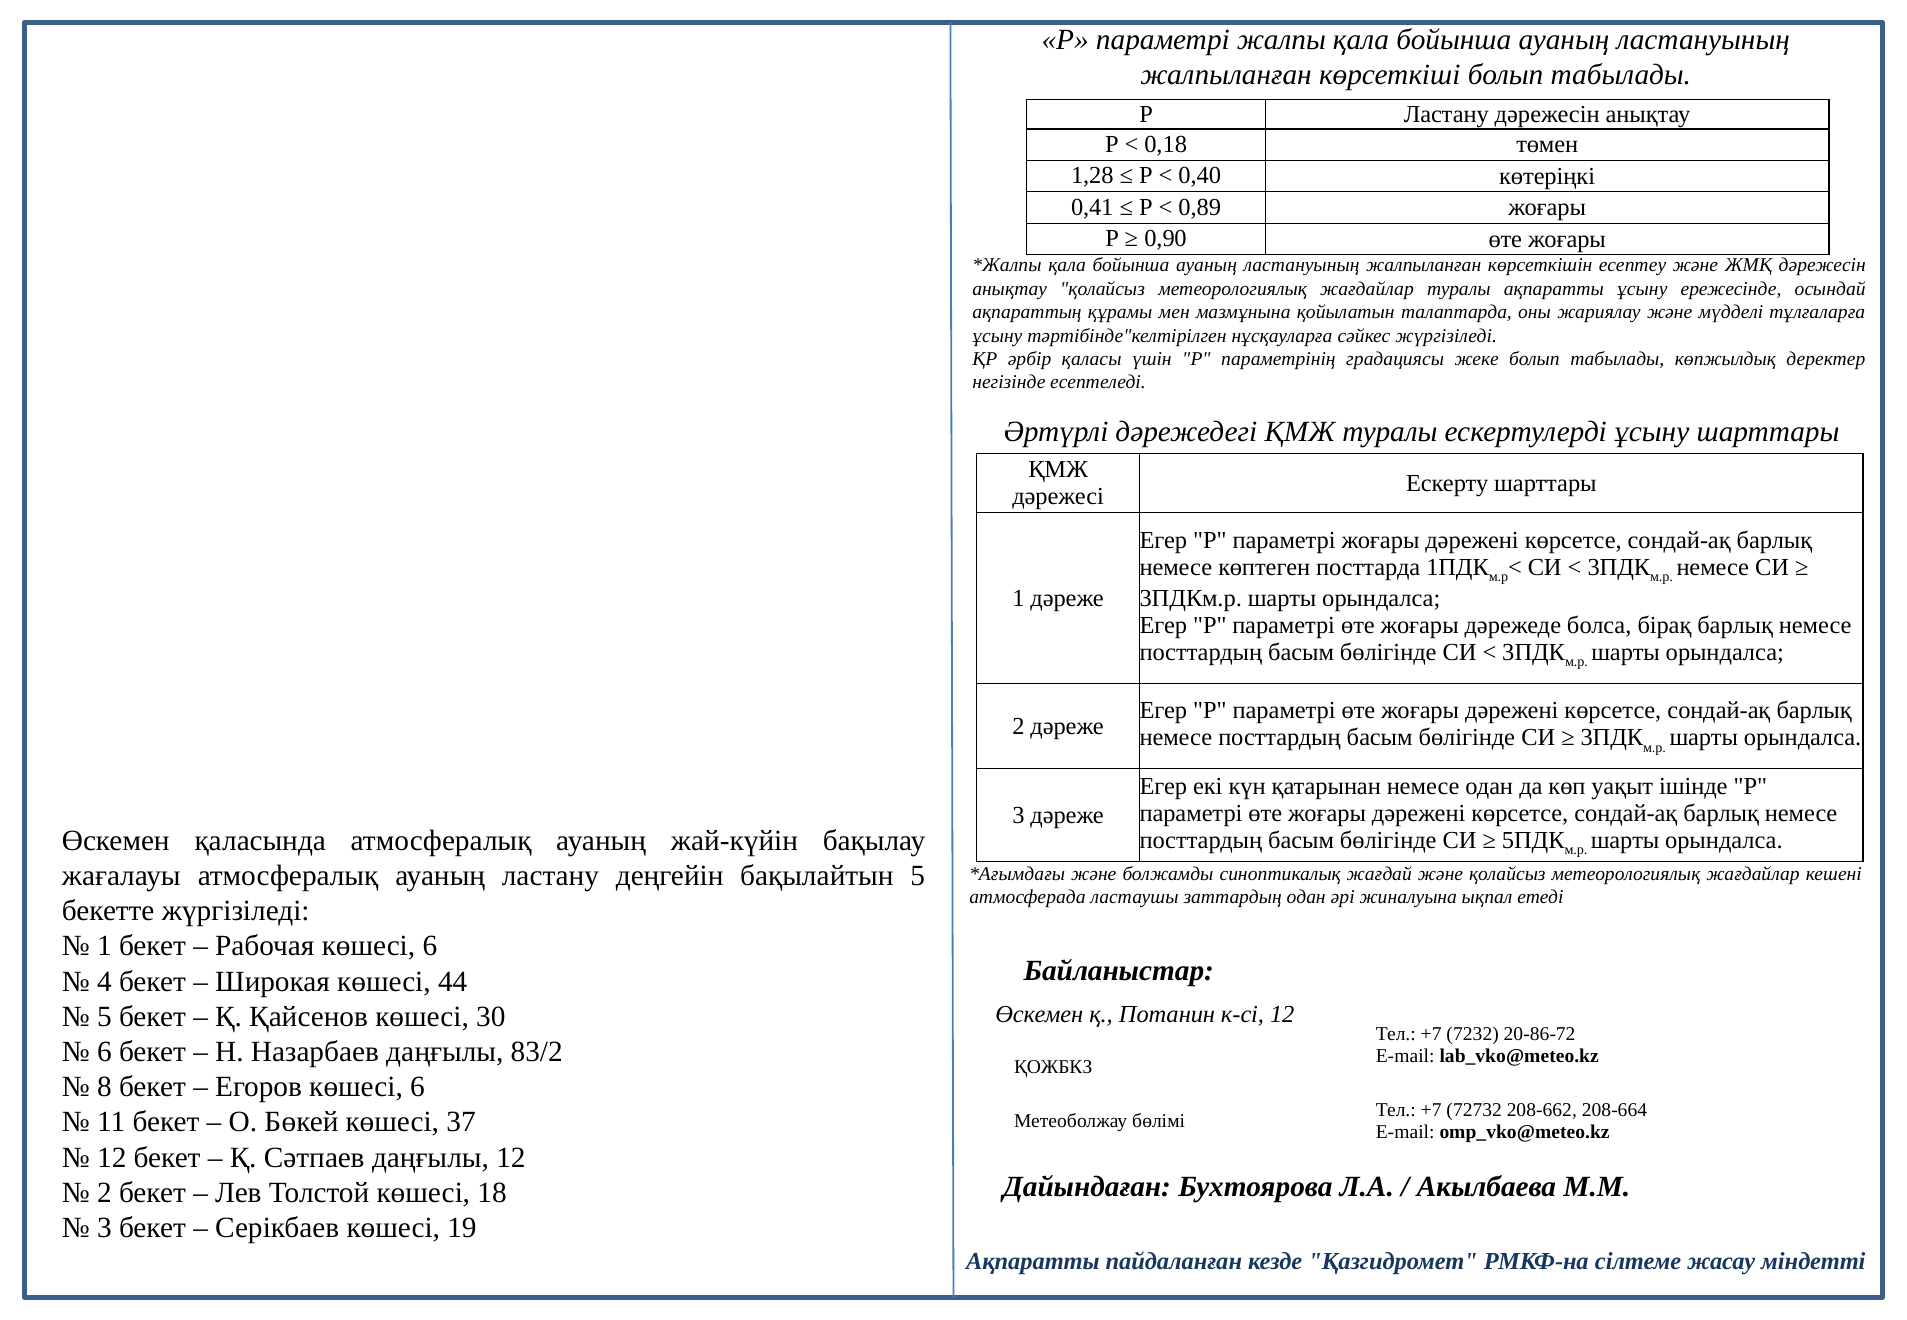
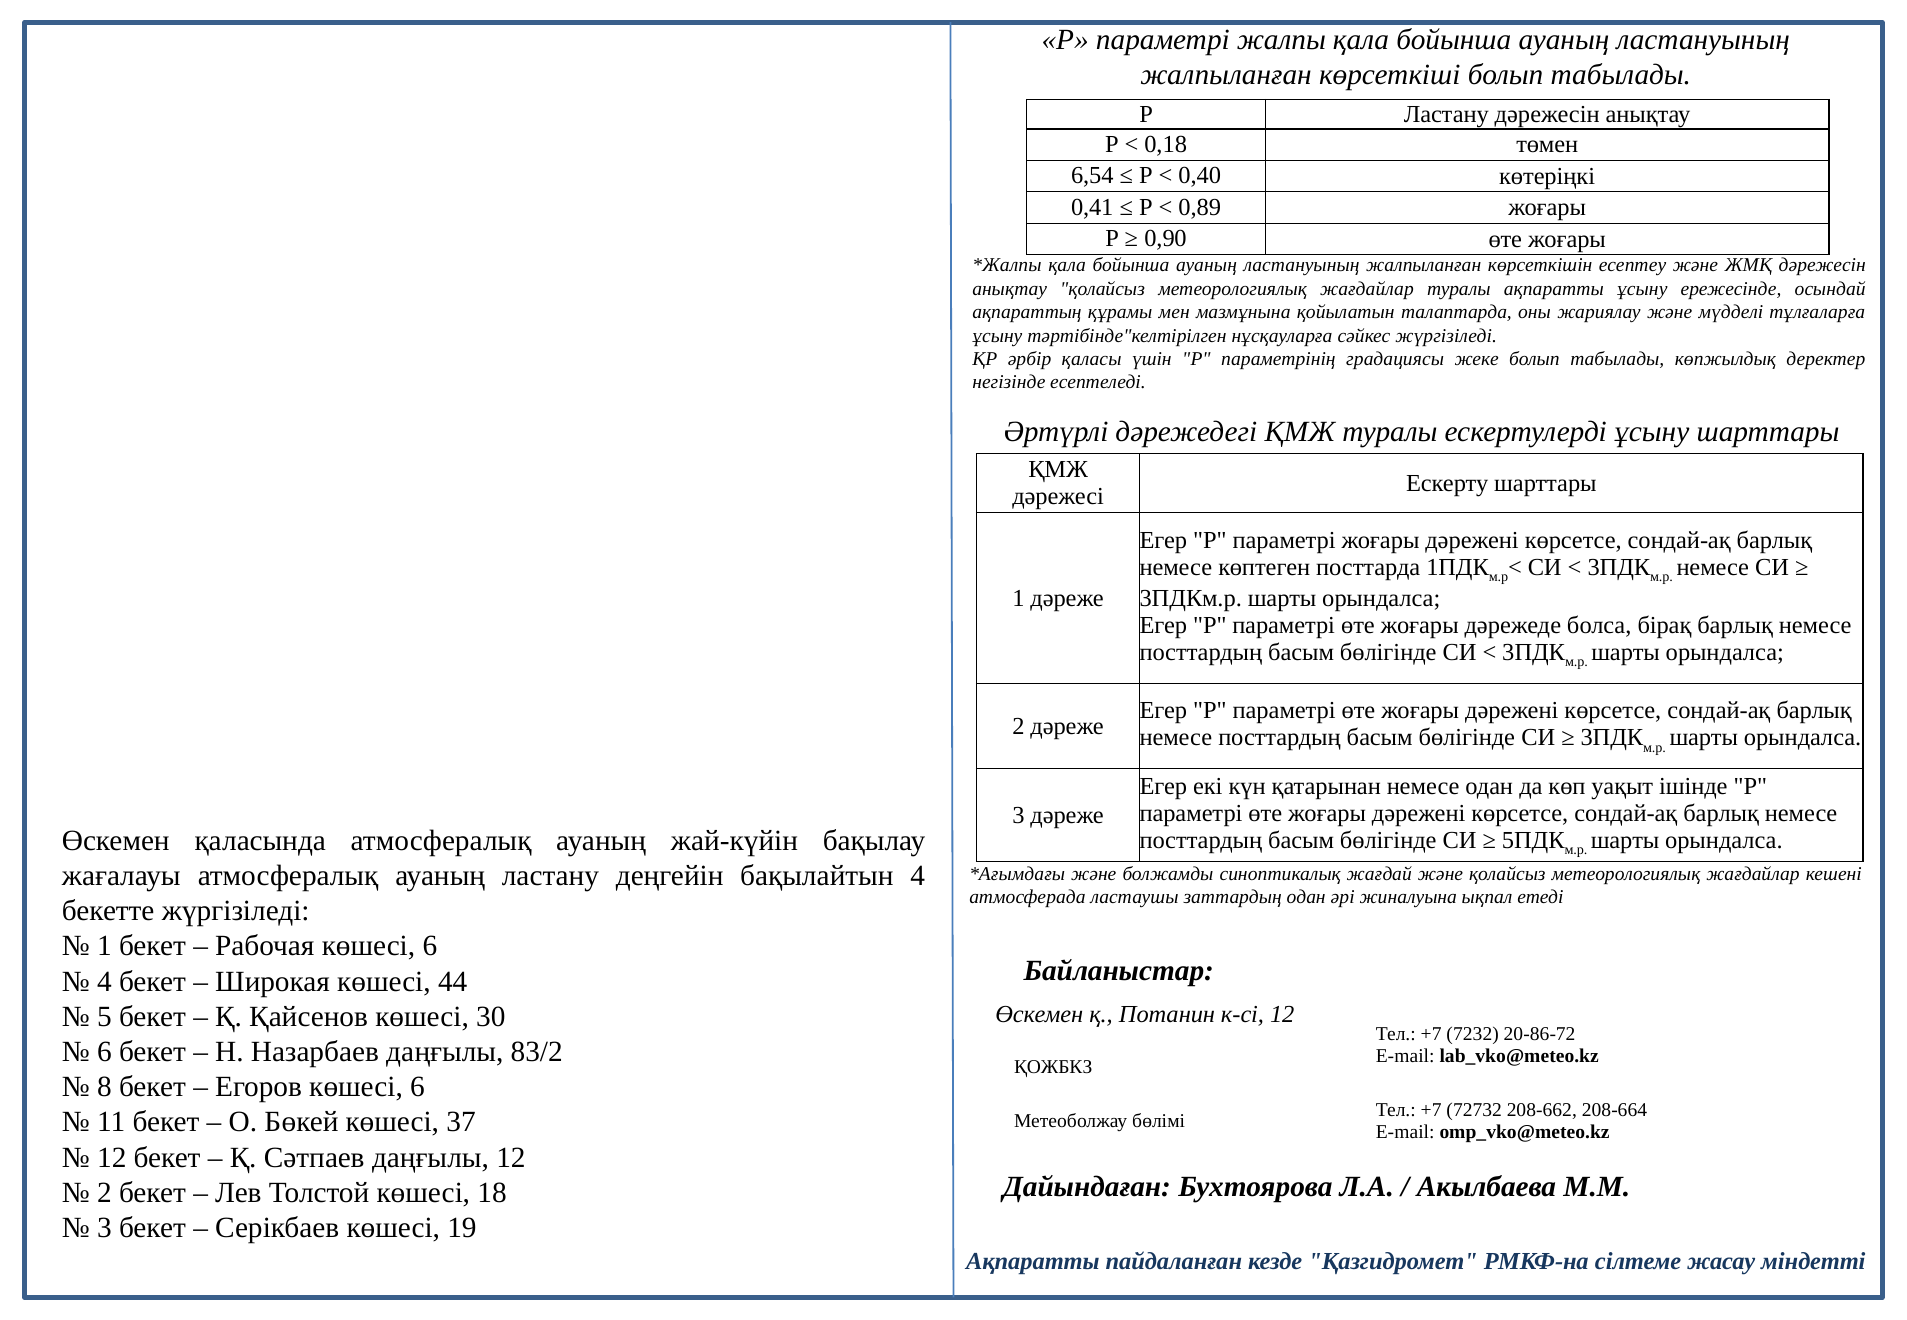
1,28: 1,28 -> 6,54 (1092, 176)
бақылайтын 5: 5 -> 4 (918, 876)
